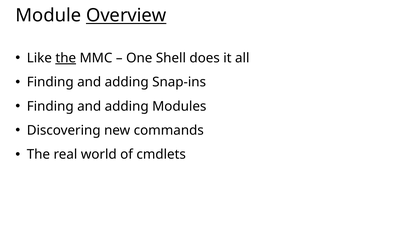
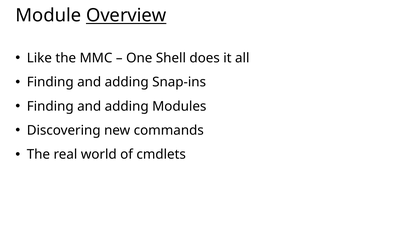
the underline: present -> none (66, 58)
